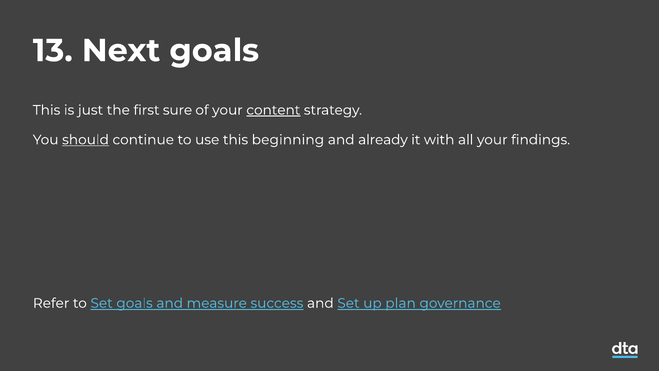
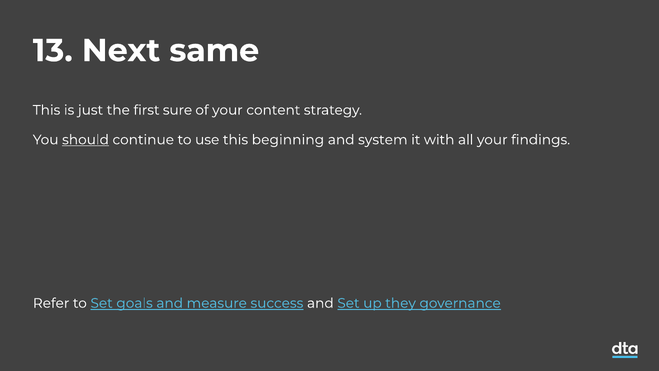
Next goals: goals -> same (214, 51)
content underline: present -> none (273, 110)
already: already -> system (383, 140)
plan: plan -> they (401, 303)
